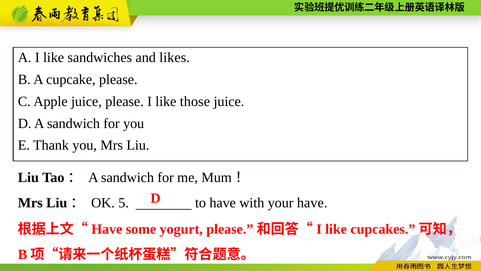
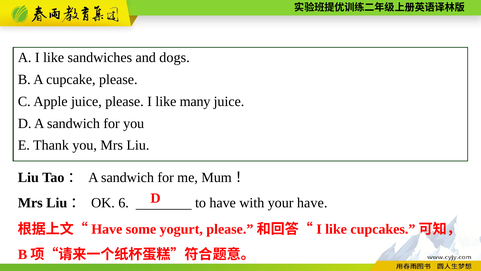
likes: likes -> dogs (175, 58)
those: those -> many (195, 101)
5: 5 -> 6 (124, 202)
